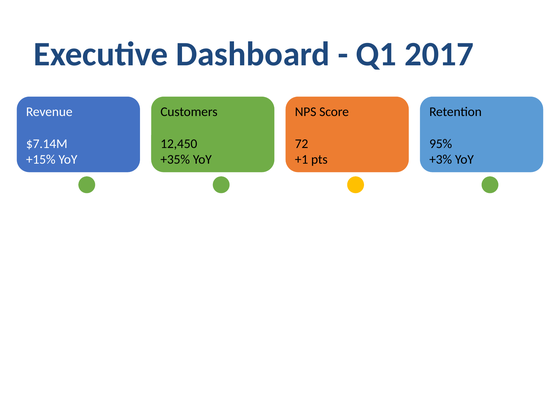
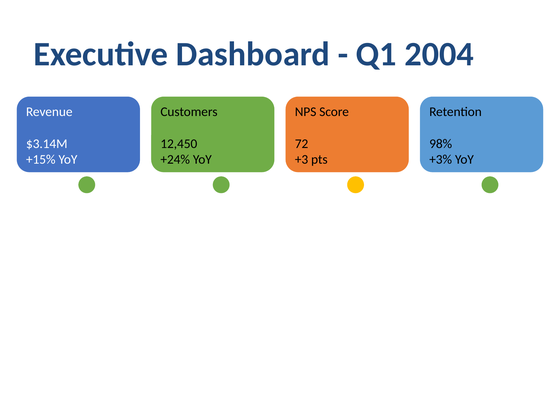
2017: 2017 -> 2004 (439, 54)
$7.14M: $7.14M -> $3.14M (47, 144)
95%: 95% -> 98% (441, 144)
+35%: +35% -> +24% (175, 160)
+1: +1 -> +3 (301, 160)
